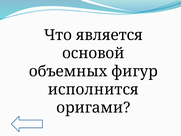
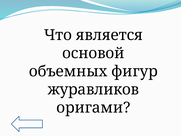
исполнится: исполнится -> журавликов (93, 89)
